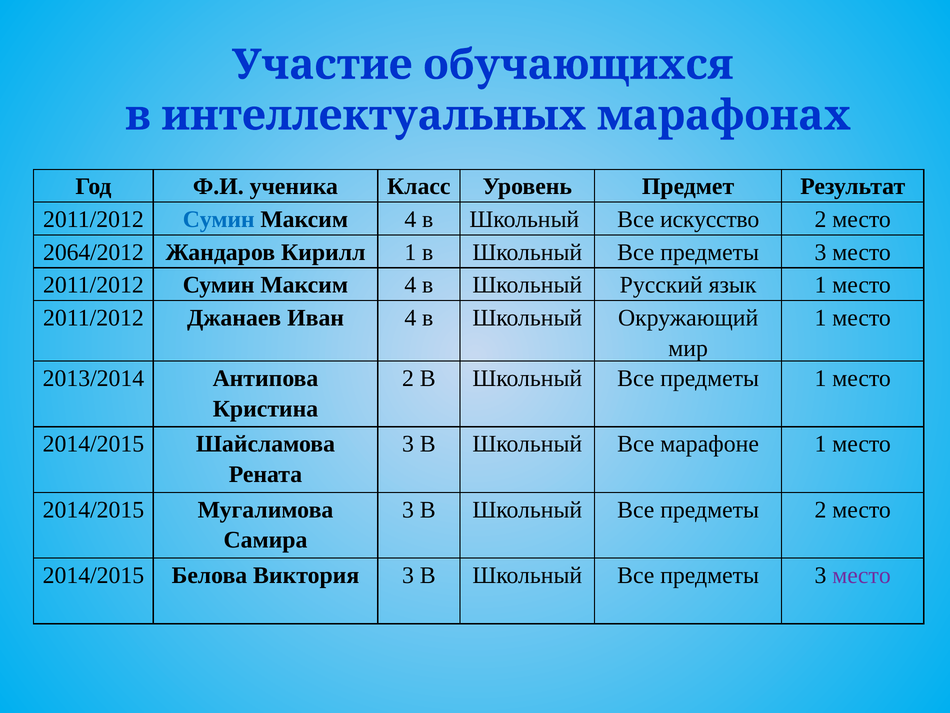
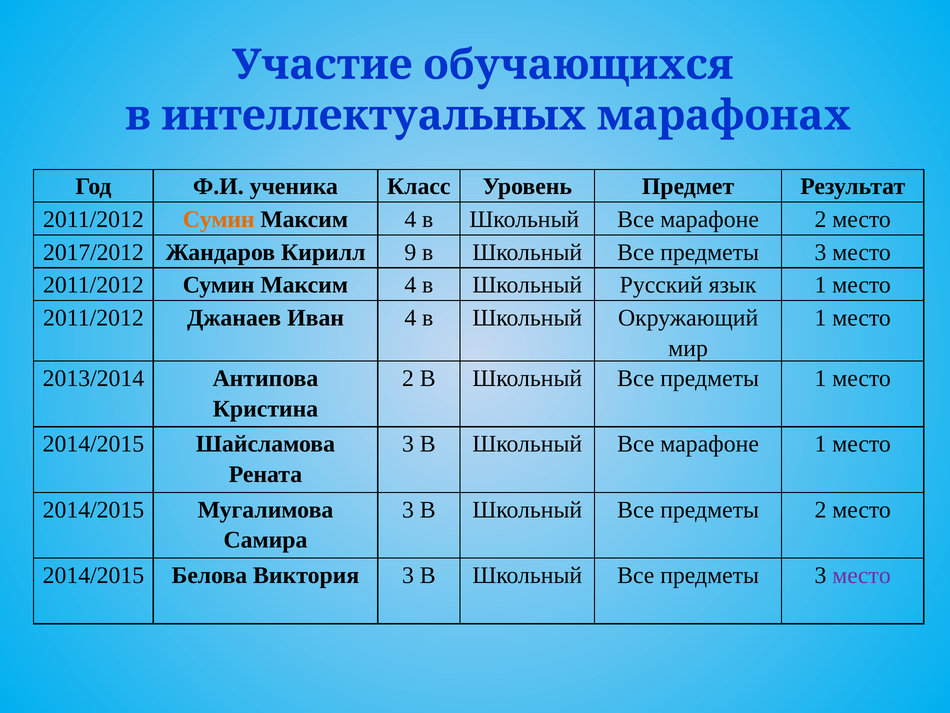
Сумин colour: blue -> orange (219, 219)
искусство: искусство -> марафоне (710, 219)
2064/2012: 2064/2012 -> 2017/2012 (93, 252)
Кирилл 1: 1 -> 9 (410, 252)
